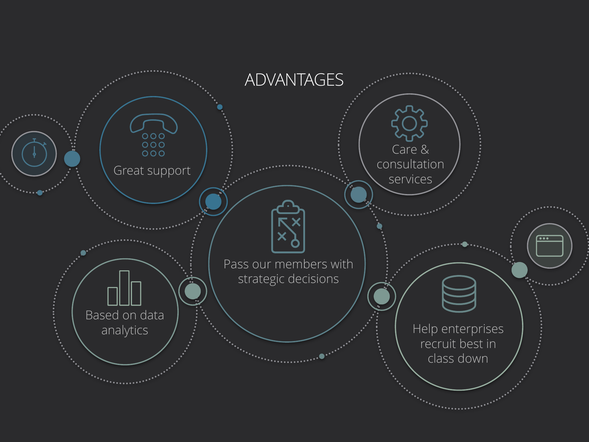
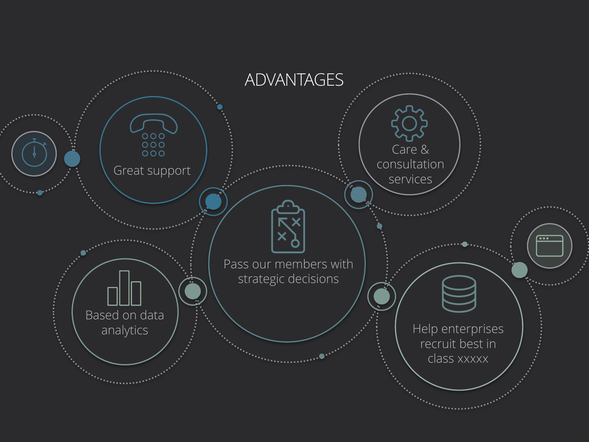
down: down -> xxxxx (473, 359)
